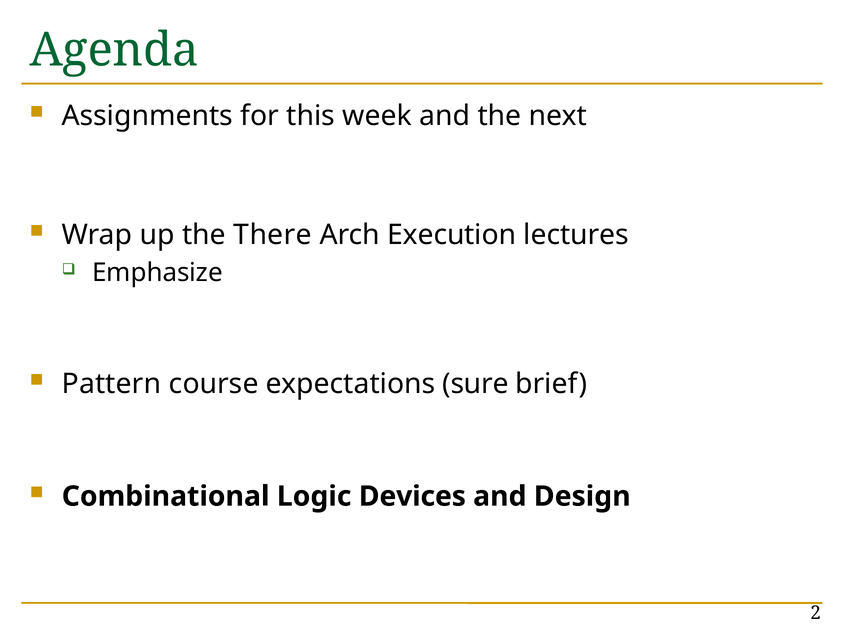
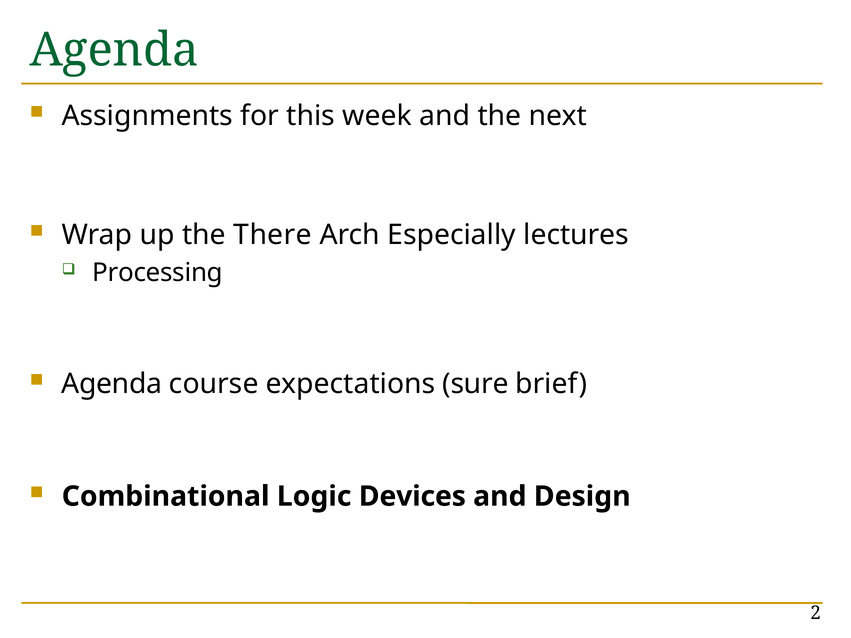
Execution: Execution -> Especially (452, 235)
Emphasize: Emphasize -> Processing (158, 273)
Pattern: Pattern -> Agenda (112, 384)
